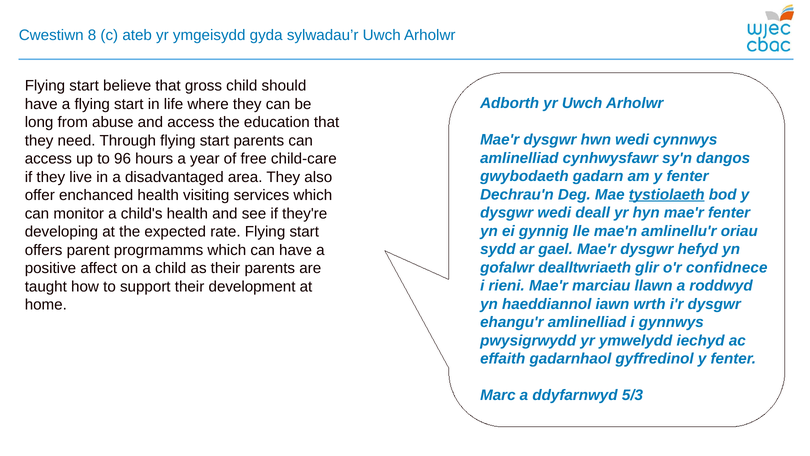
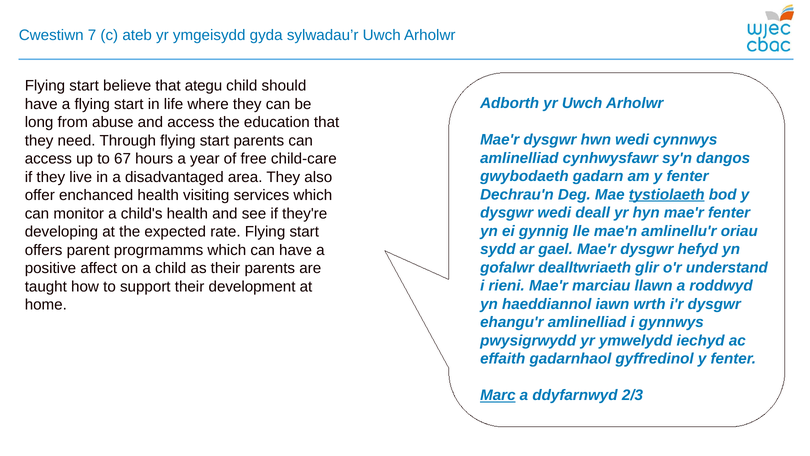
8: 8 -> 7 (92, 35)
gross: gross -> ategu (204, 86)
96: 96 -> 67 (123, 159)
confidnece: confidnece -> understand (727, 267)
Marc underline: none -> present (498, 395)
5/3: 5/3 -> 2/3 (632, 395)
